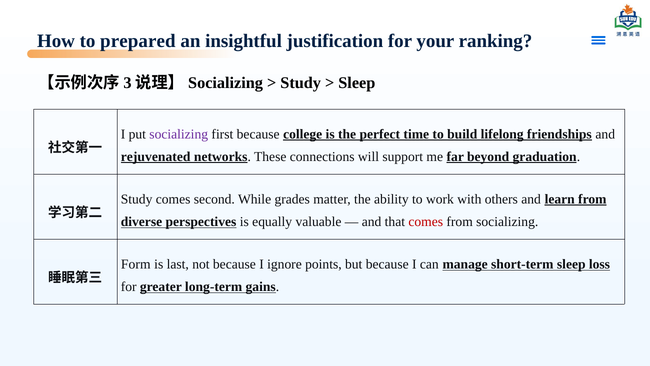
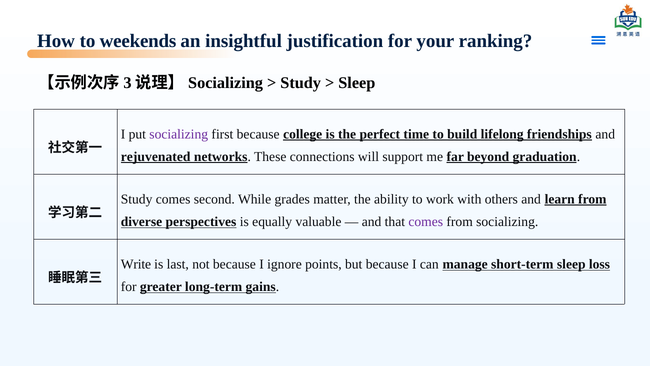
prepared: prepared -> weekends (138, 41)
comes colour: red -> purple (426, 221)
Form: Form -> Write (136, 264)
